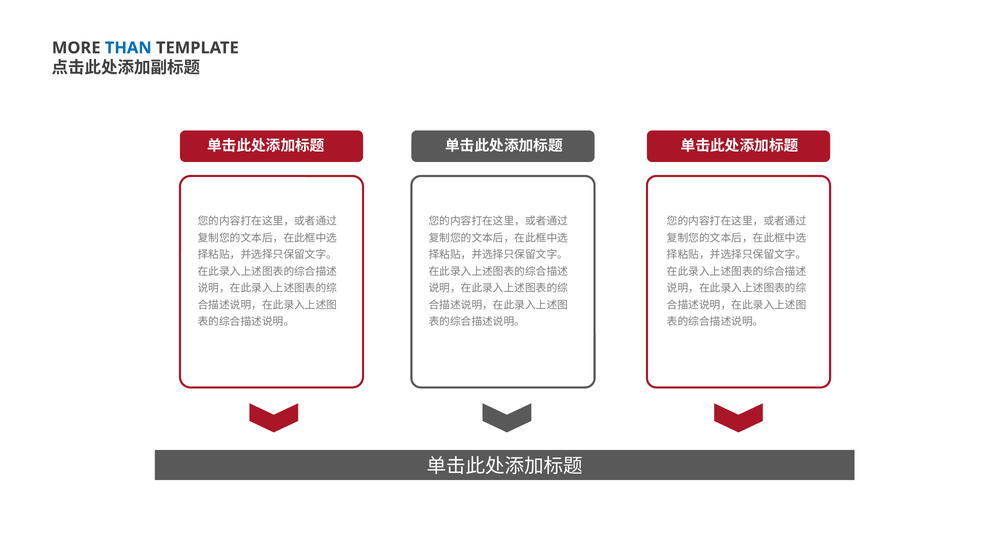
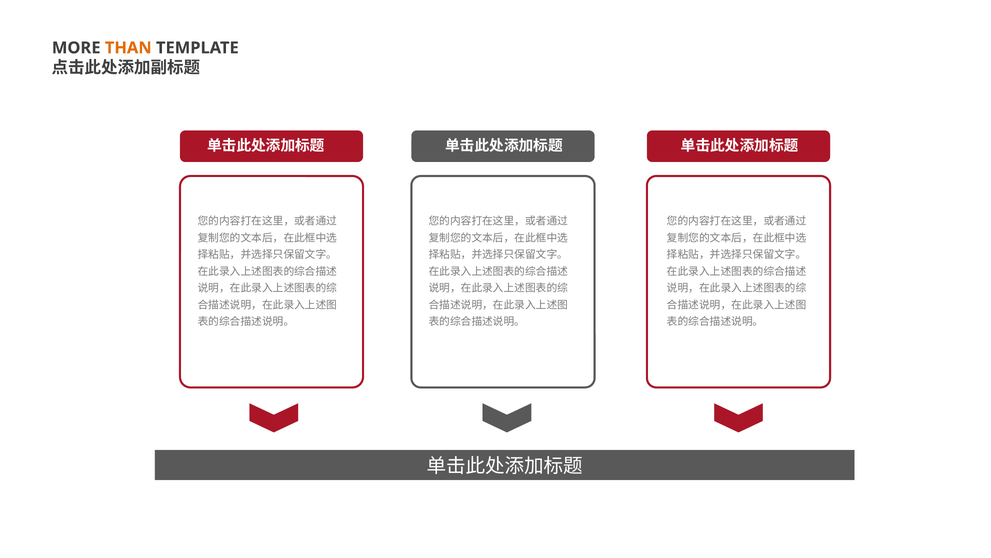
THAN colour: blue -> orange (128, 48)
